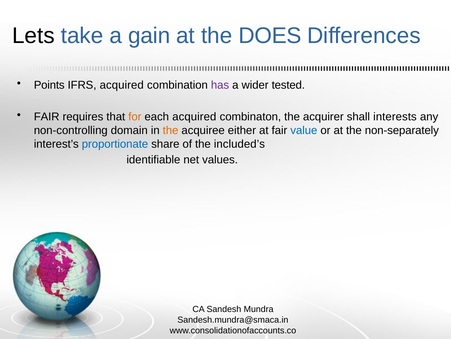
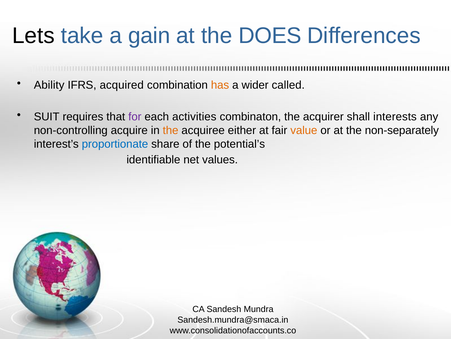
Points: Points -> Ability (49, 85)
has colour: purple -> orange (220, 85)
tested: tested -> called (288, 85)
FAIR: FAIR -> SUIT (47, 117)
for colour: orange -> purple (135, 117)
each acquired: acquired -> activities (194, 117)
domain: domain -> acquire (129, 130)
value colour: blue -> orange (304, 130)
included’s: included’s -> potential’s (239, 144)
